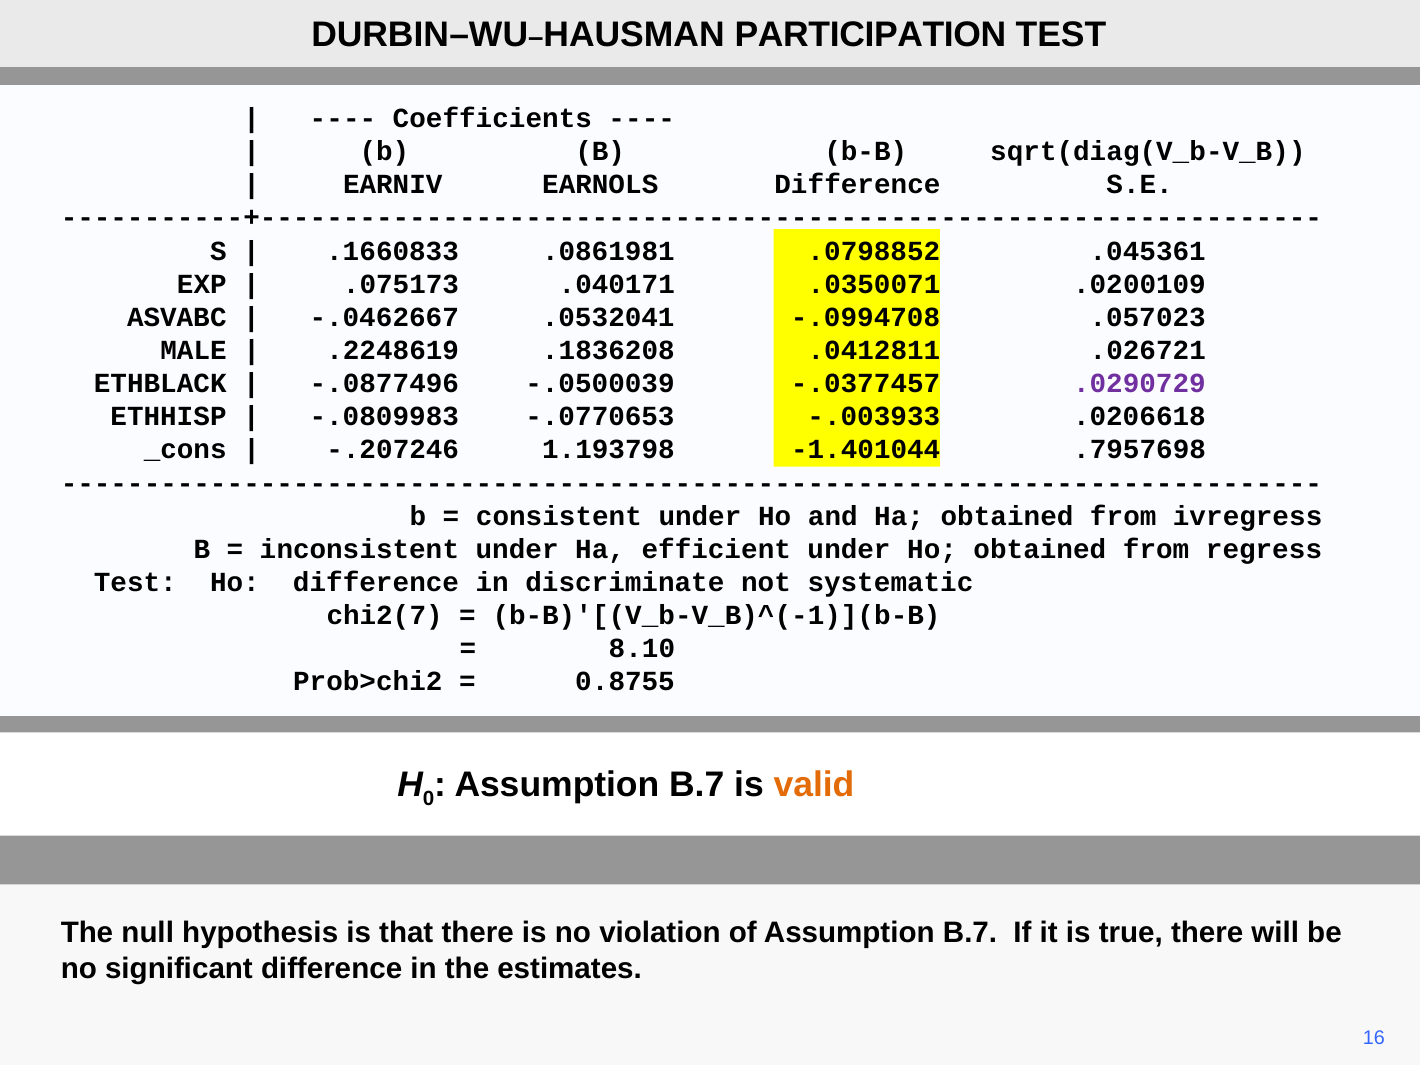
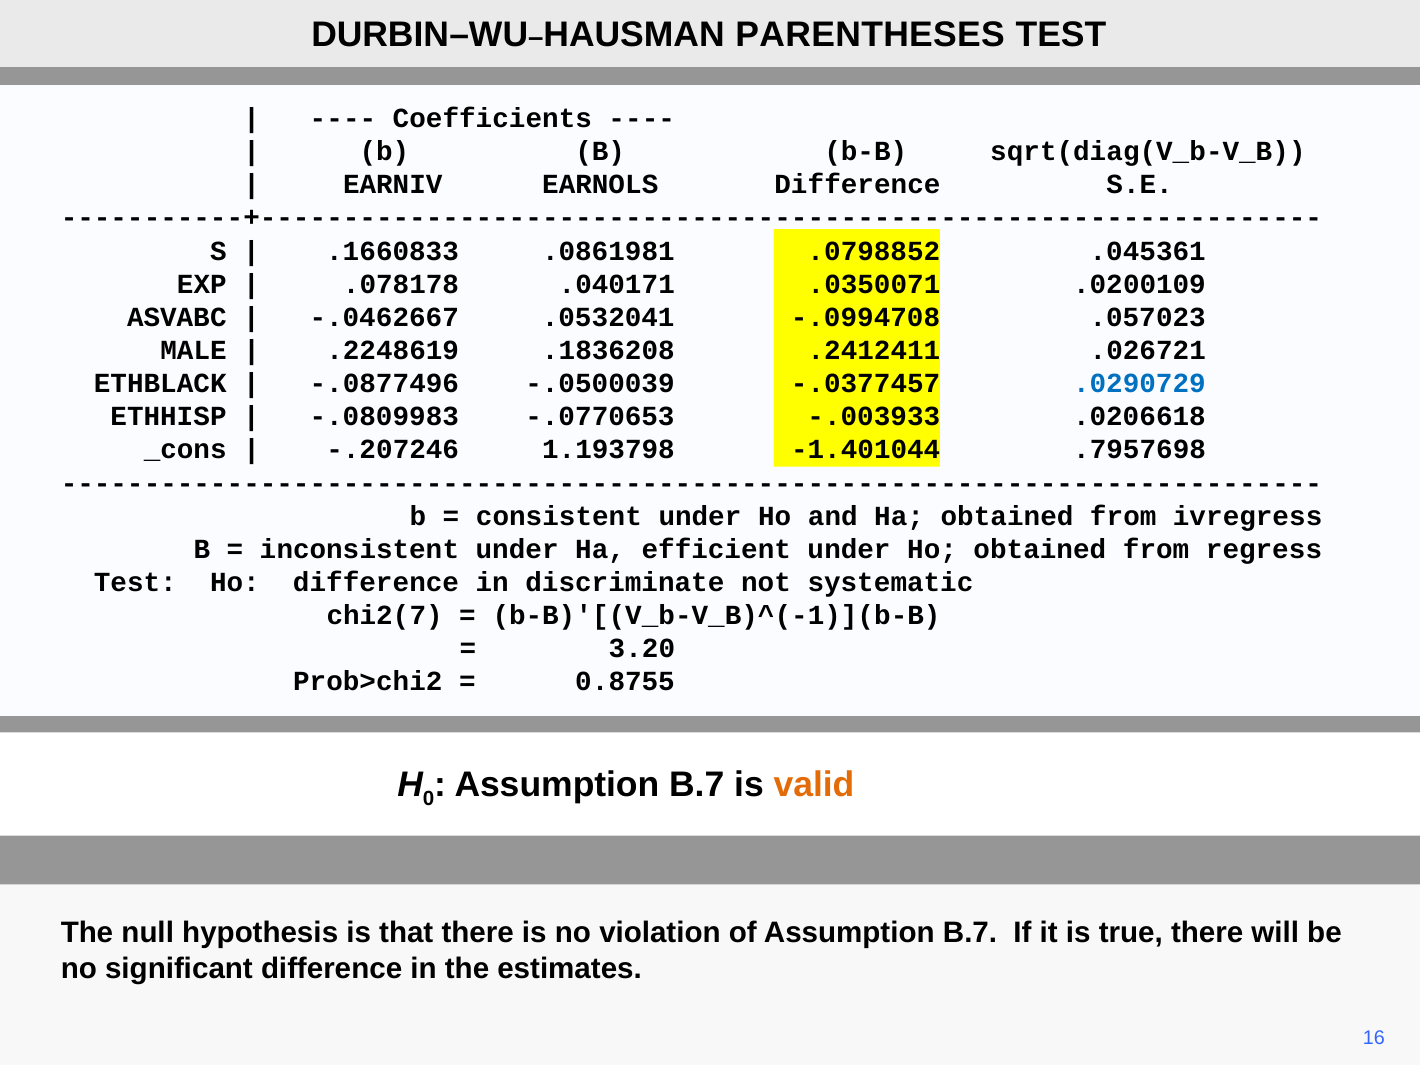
PARTICIPATION: PARTICIPATION -> PARENTHESES (870, 35)
.075173: .075173 -> .078178 (401, 284)
.0412811: .0412811 -> .2412411 (874, 350)
.0290729 colour: purple -> blue (1139, 384)
8.10: 8.10 -> 3.20 (642, 649)
